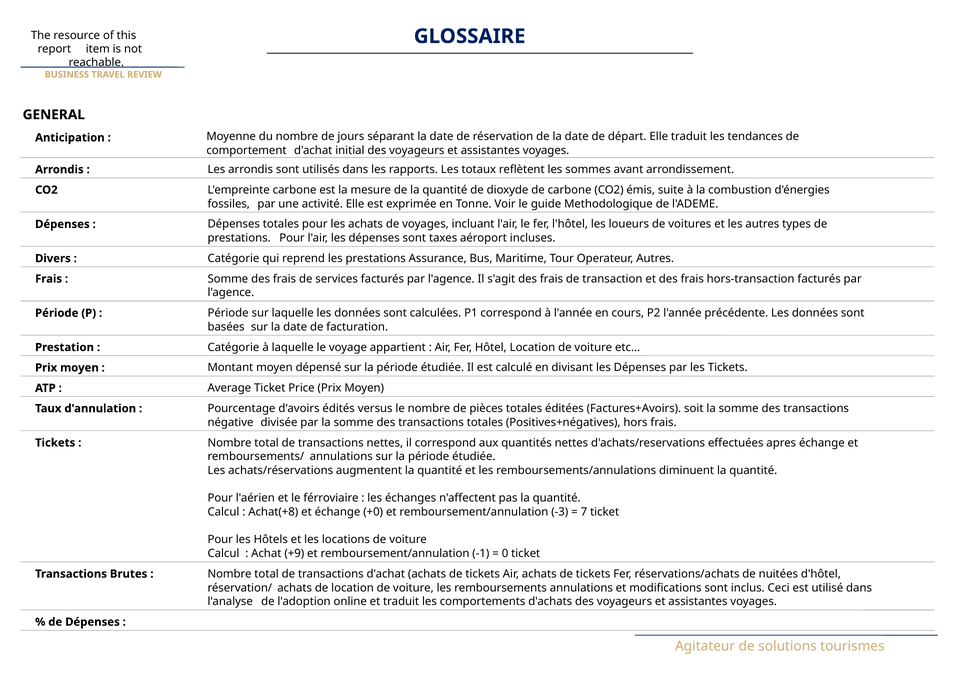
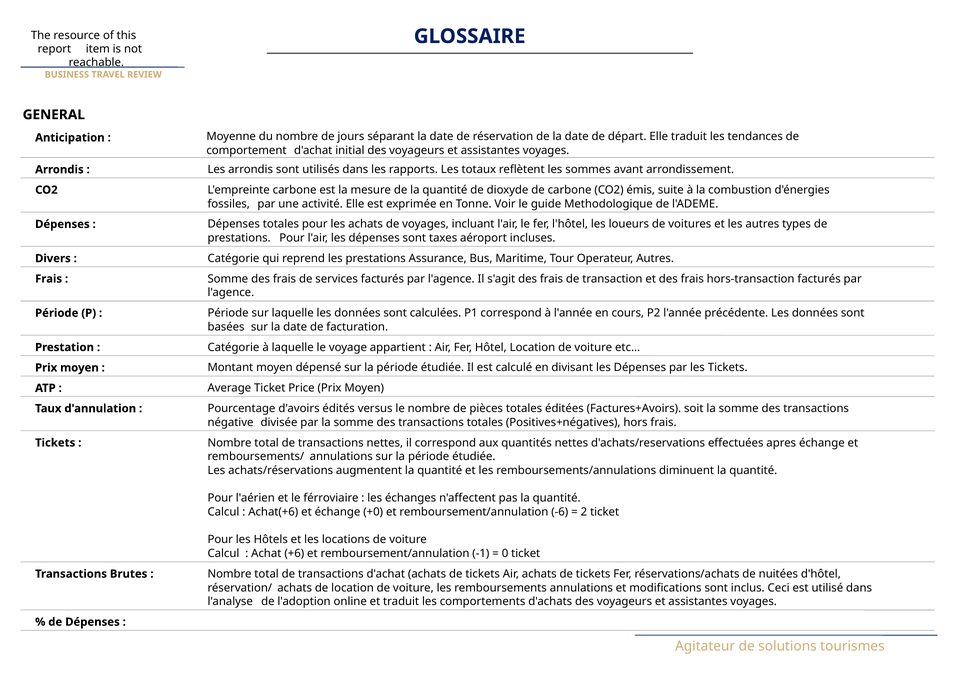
Achat(+8: Achat(+8 -> Achat(+6 (273, 512)
-3: -3 -> -6 (560, 512)
7: 7 -> 2 (584, 512)
+9: +9 -> +6 (294, 554)
